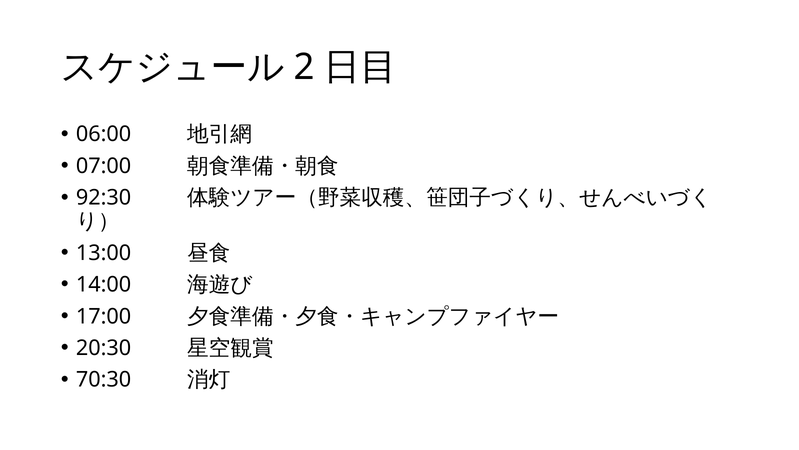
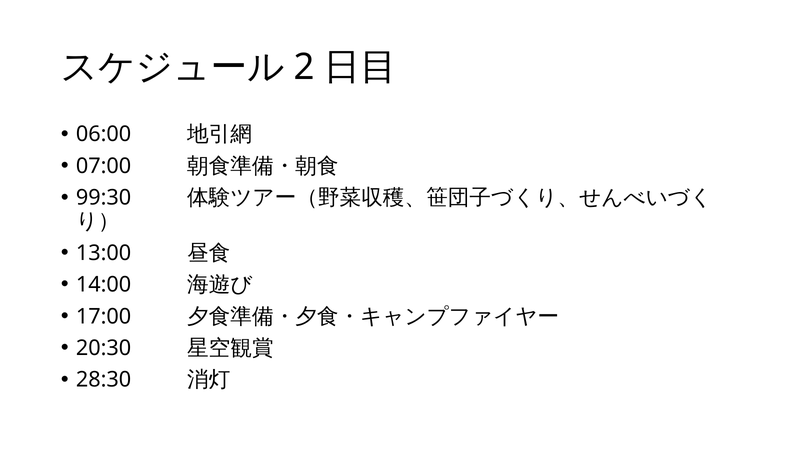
92:30: 92:30 -> 99:30 (104, 198)
70:30: 70:30 -> 28:30 (104, 379)
